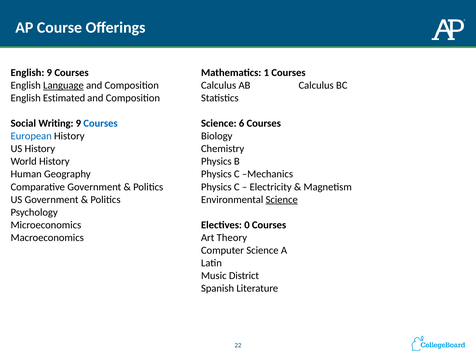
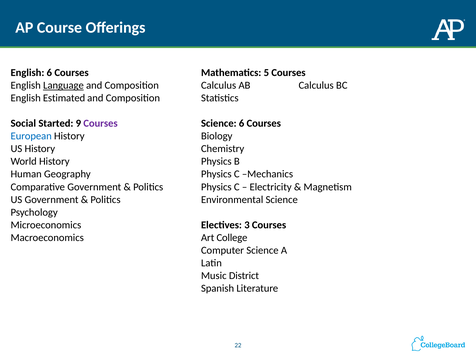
English 9: 9 -> 6 (49, 73)
1: 1 -> 5 (266, 73)
Writing: Writing -> Started (56, 123)
Courses colour: blue -> purple (101, 123)
Science underline: present -> none (282, 200)
0: 0 -> 3 (247, 225)
Theory: Theory -> College (232, 238)
